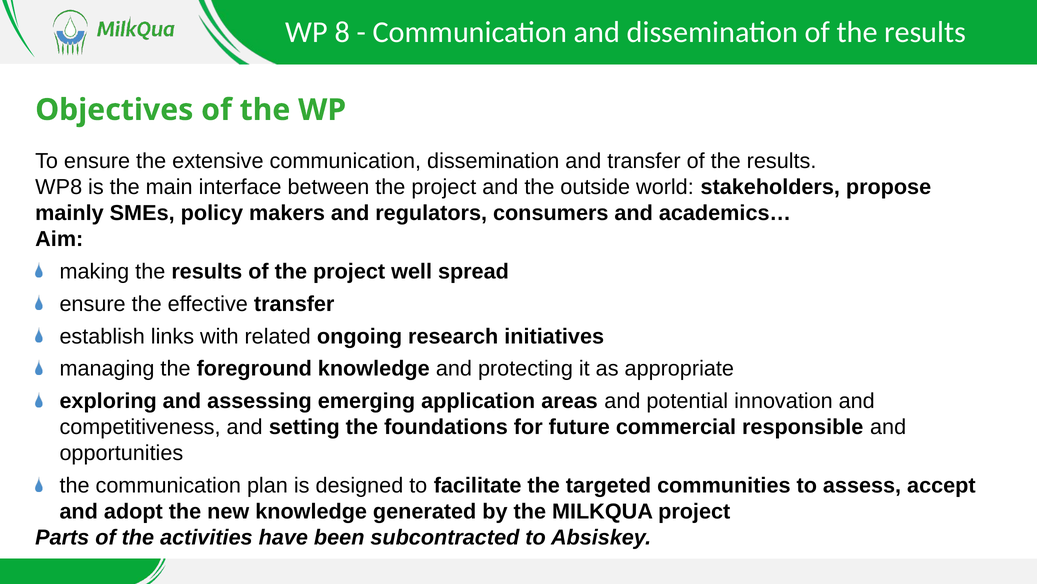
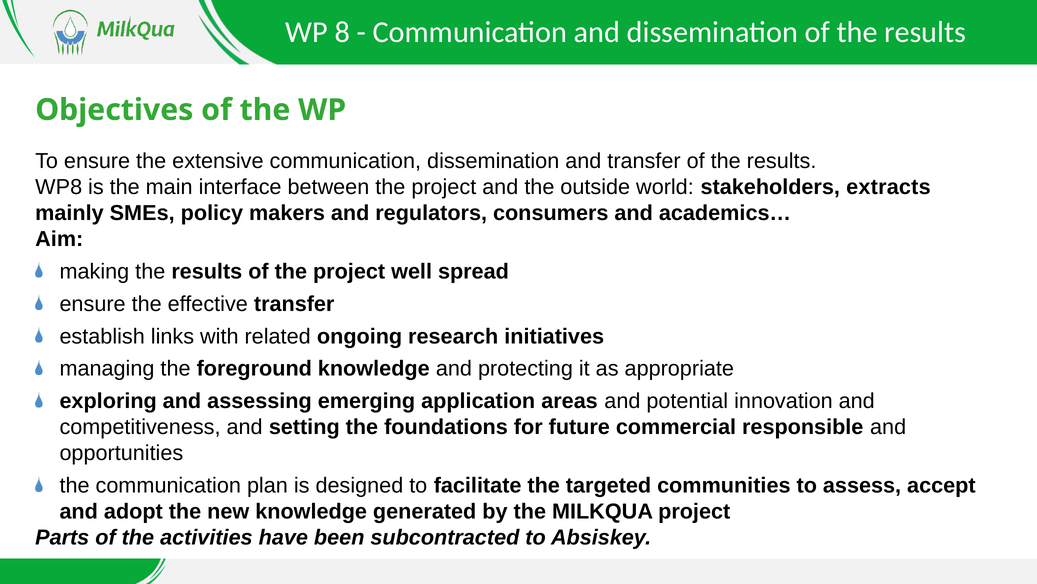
propose: propose -> extracts (888, 187)
